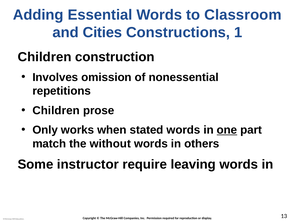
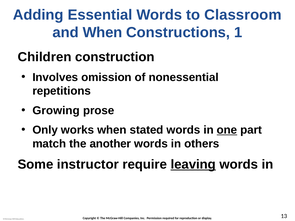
and Cities: Cities -> When (102, 32)
Children: Children -> Growing (56, 111)
without: without -> another (110, 144)
leaving underline: none -> present (193, 165)
